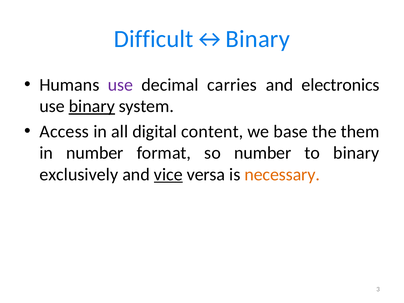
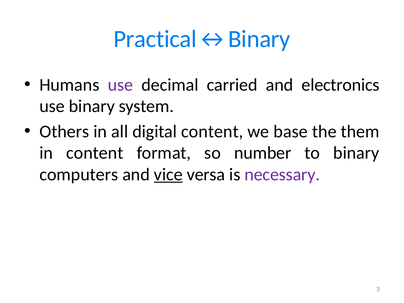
Difficult↔Binary: Difficult↔Binary -> Practical↔Binary (202, 39)
carries: carries -> carried (232, 85)
binary underline: present -> none (92, 106)
Access: Access -> Others (64, 131)
in number: number -> content (95, 153)
exclusively: exclusively -> computers (79, 175)
necessary colour: orange -> purple (282, 175)
